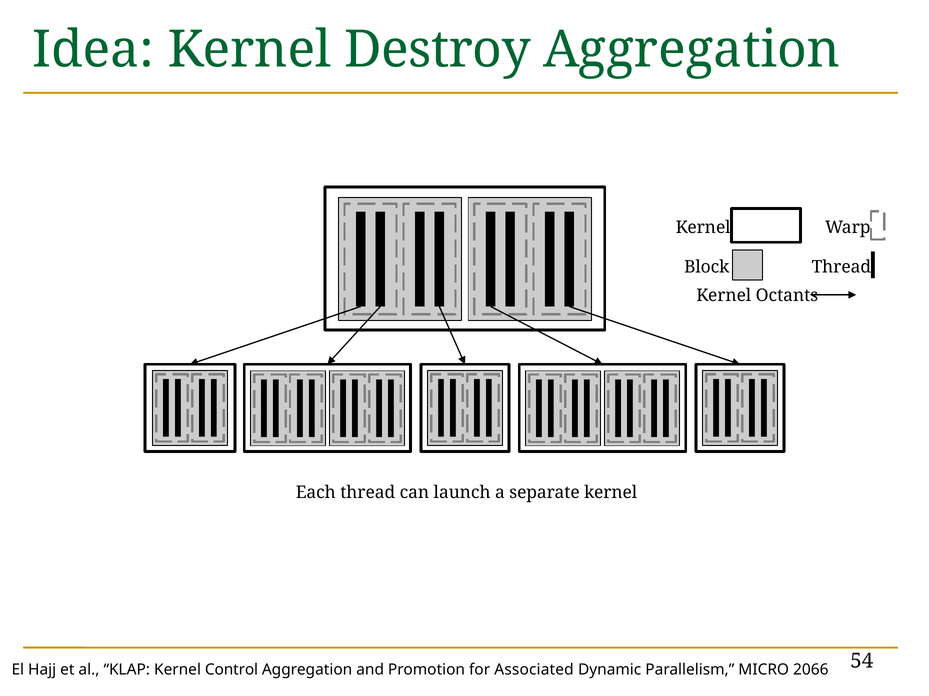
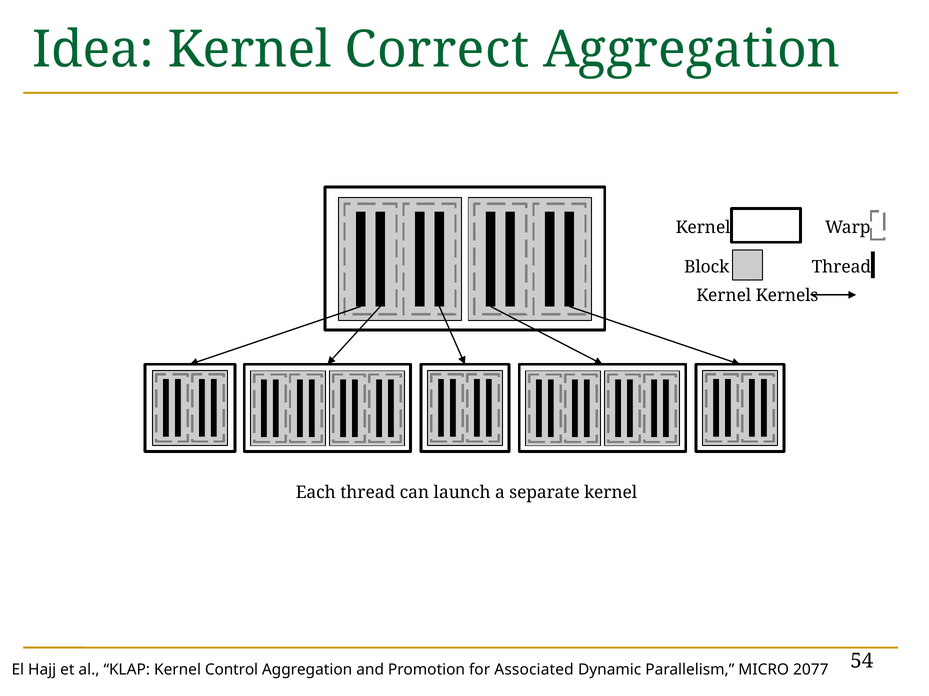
Destroy: Destroy -> Correct (437, 50)
Octants: Octants -> Kernels (787, 296)
2066: 2066 -> 2077 (811, 670)
